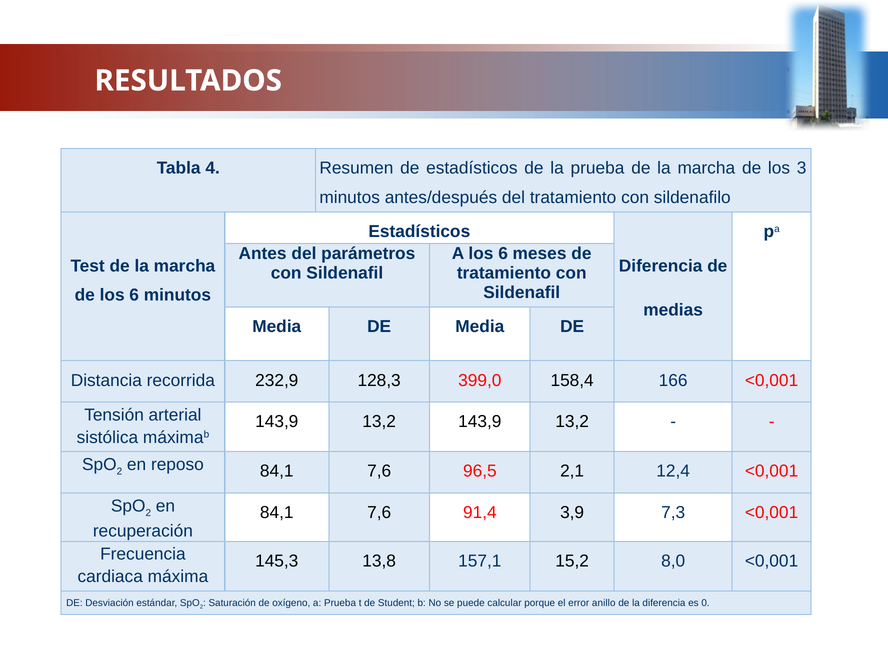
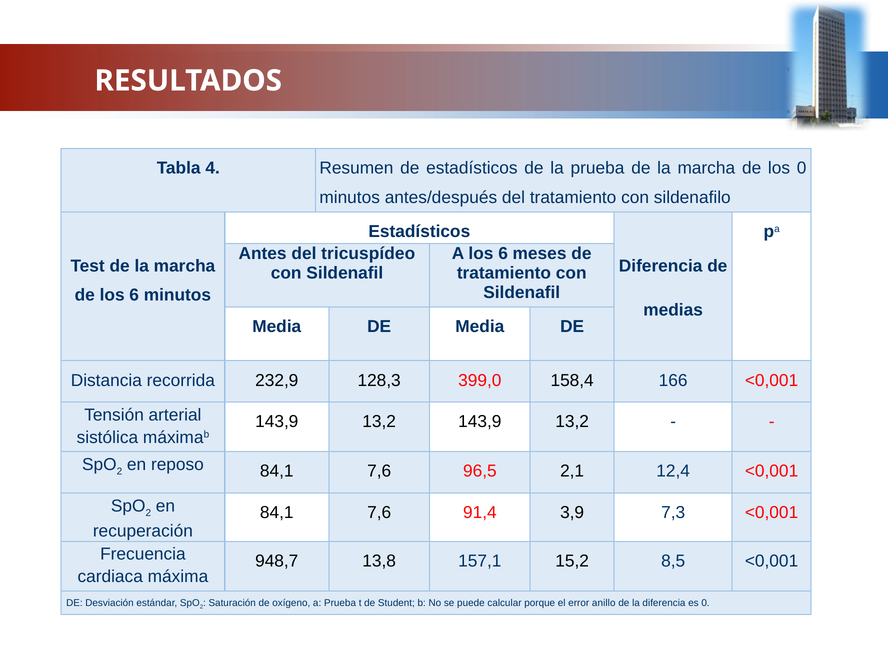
los 3: 3 -> 0 (802, 168)
parámetros: parámetros -> tricuspídeo (368, 254)
145,3: 145,3 -> 948,7 (277, 561)
8,0: 8,0 -> 8,5 (673, 561)
